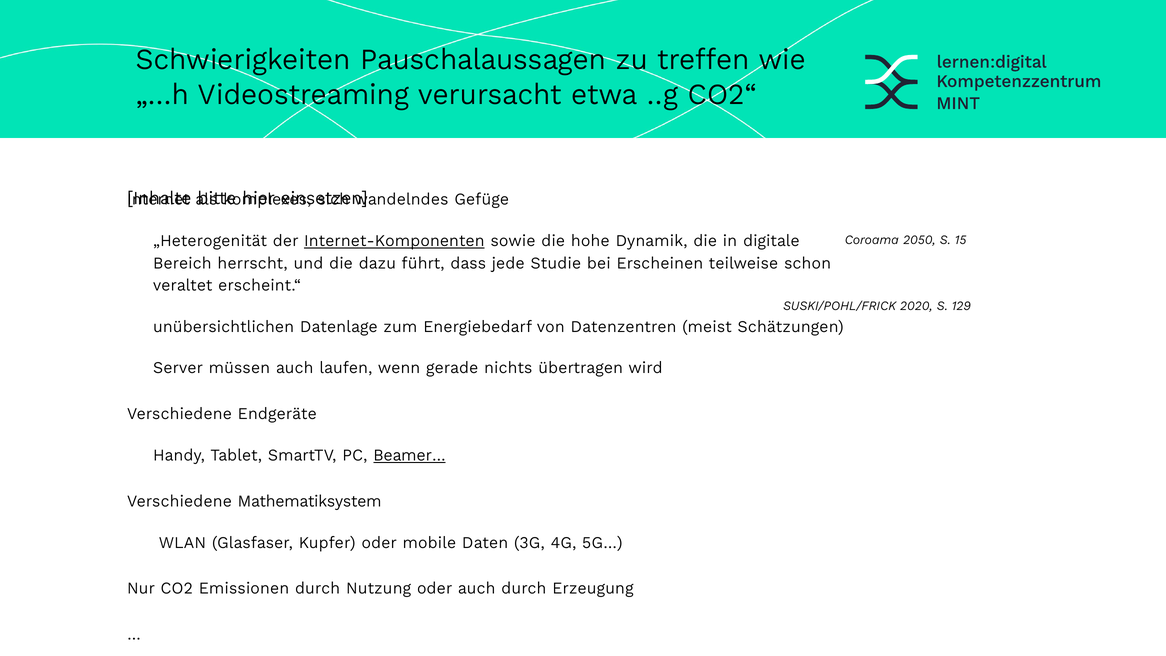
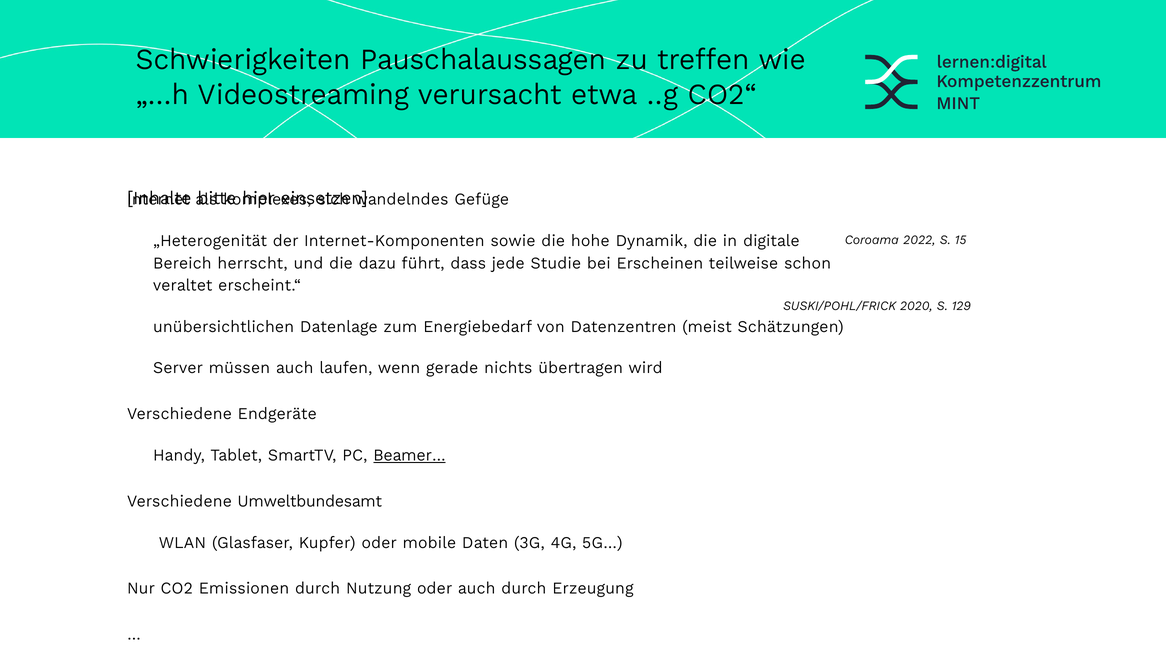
2050: 2050 -> 2022 (919, 240)
Internet-Komponenten underline: present -> none (394, 241)
Mathematiksystem: Mathematiksystem -> Umweltbundesamt (310, 501)
